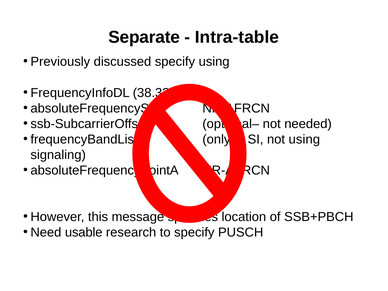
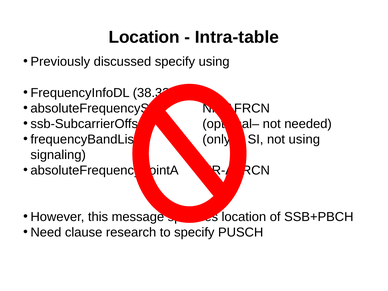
Separate: Separate -> Location (144, 37)
usable: usable -> clause (84, 232)
